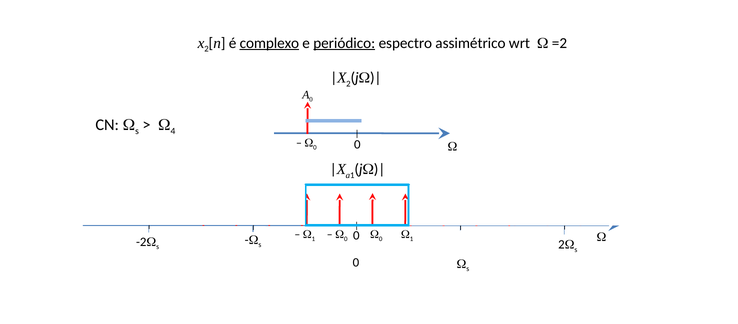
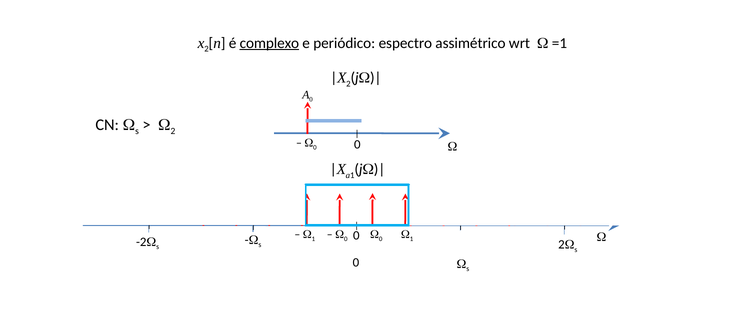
periódico underline: present -> none (344, 43)
=2: =2 -> =1 (559, 43)
4: 4 -> 2 (173, 131)
